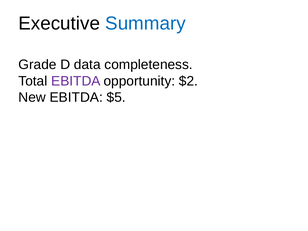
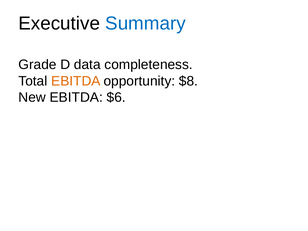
EBITDA colour: purple -> orange (76, 81)
$2: $2 -> $8 (188, 81)
$5: $5 -> $6 (116, 97)
